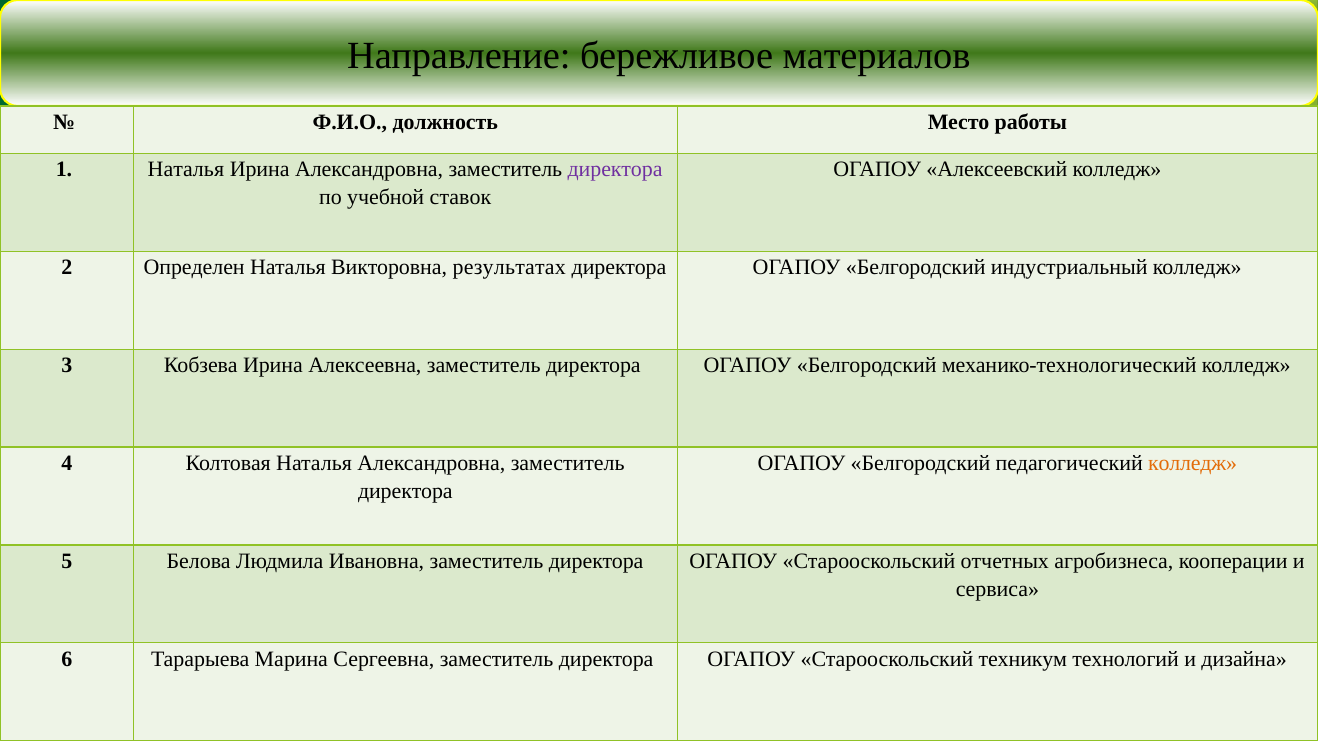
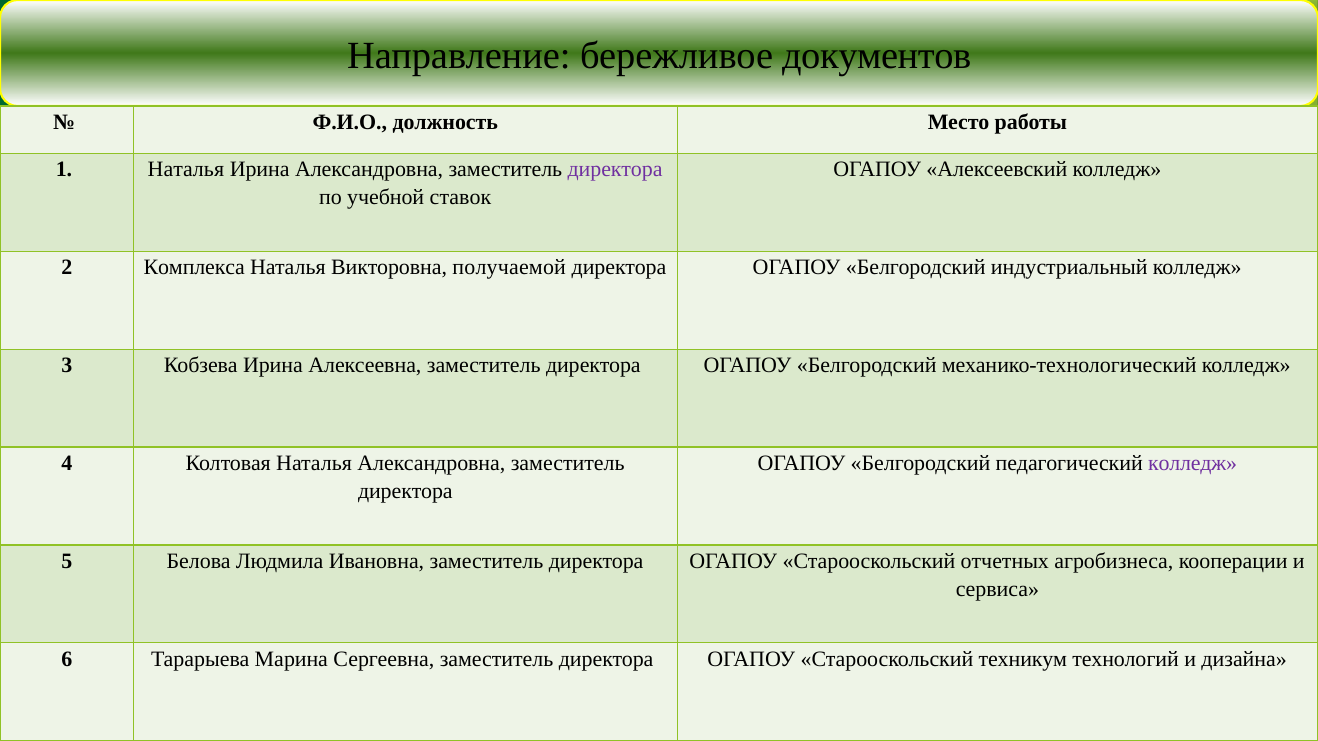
материалов: материалов -> документов (877, 56)
Определен: Определен -> Комплекса (194, 267)
результатах: результатах -> получаемой (509, 267)
колледж colour: orange -> purple (1193, 463)
